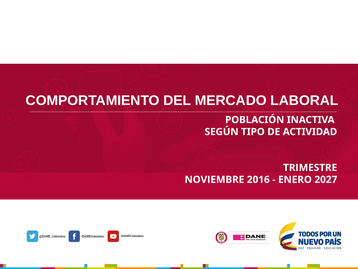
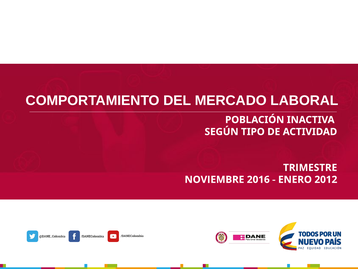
2027: 2027 -> 2012 (326, 179)
